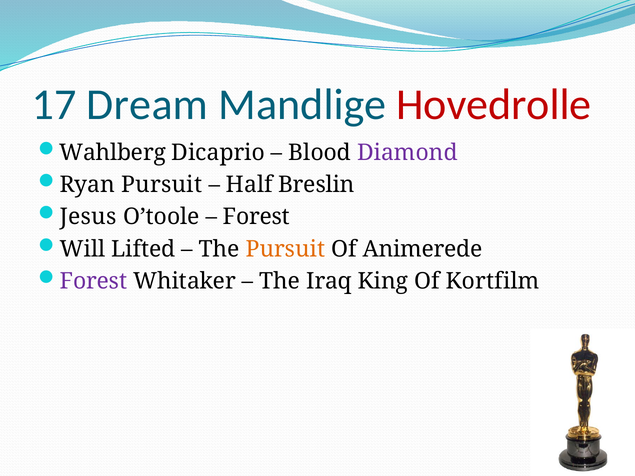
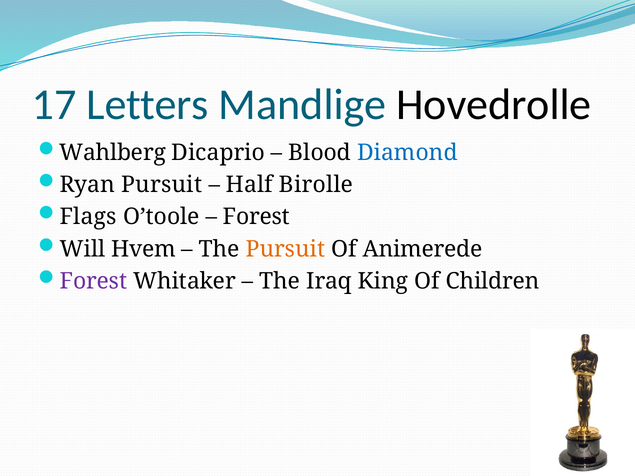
Dream: Dream -> Letters (148, 105)
Hovedrolle colour: red -> black (494, 105)
Diamond colour: purple -> blue (407, 153)
Breslin: Breslin -> Birolle (316, 185)
Jesus: Jesus -> Flags (88, 217)
Lifted: Lifted -> Hvem (143, 249)
Kortfilm: Kortfilm -> Children (493, 281)
